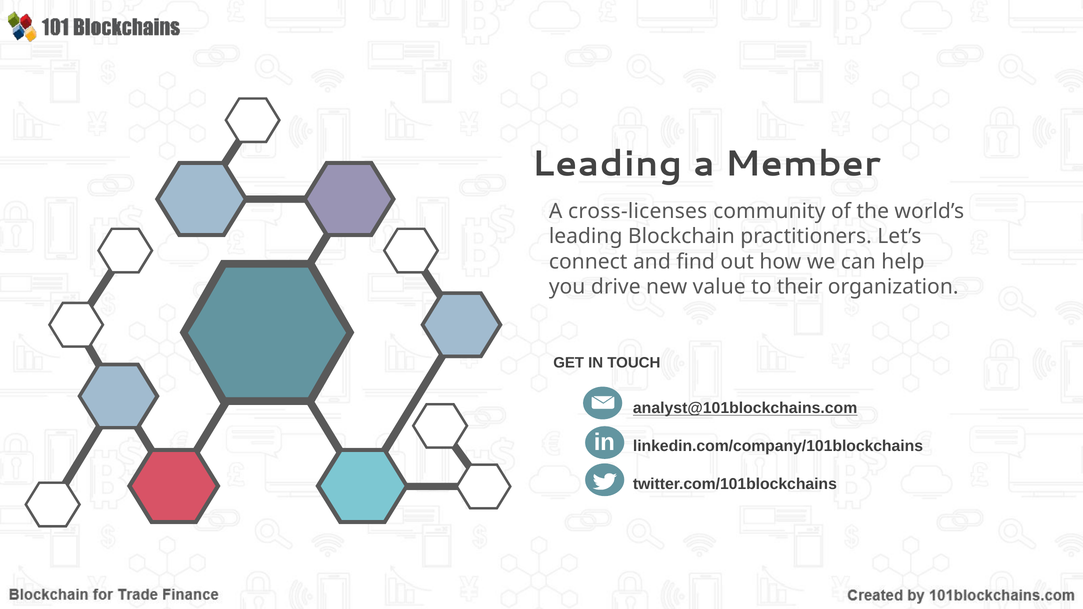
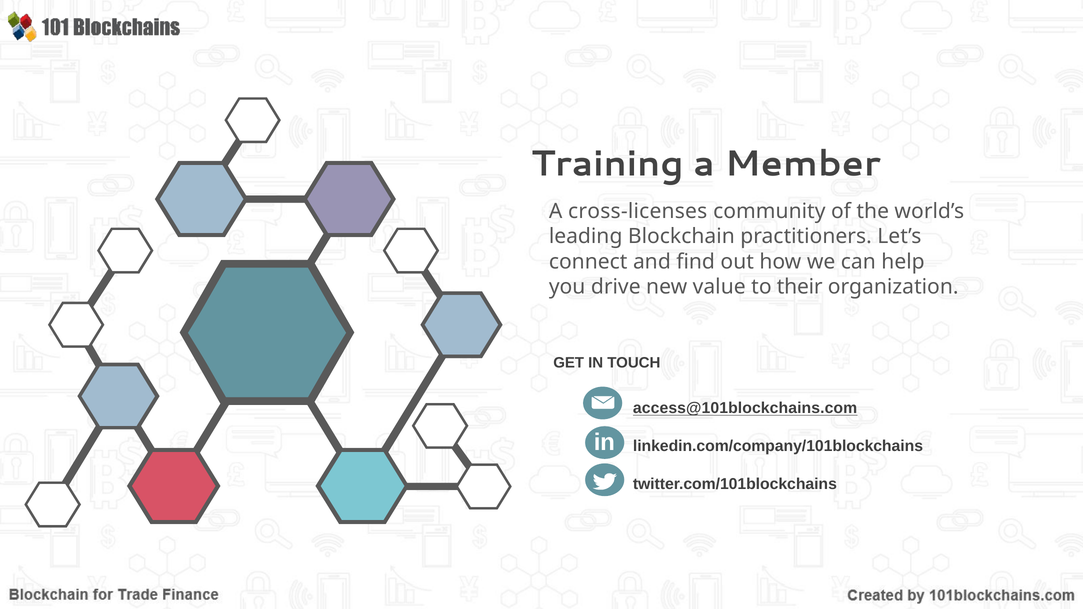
Leading: Leading -> Training (608, 164)
analyst@101blockchains.com: analyst@101blockchains.com -> access@101blockchains.com (745, 408)
